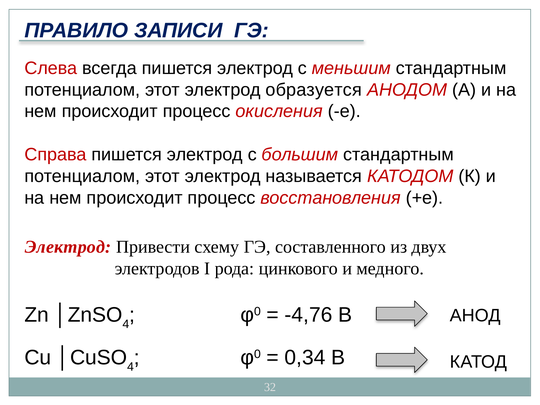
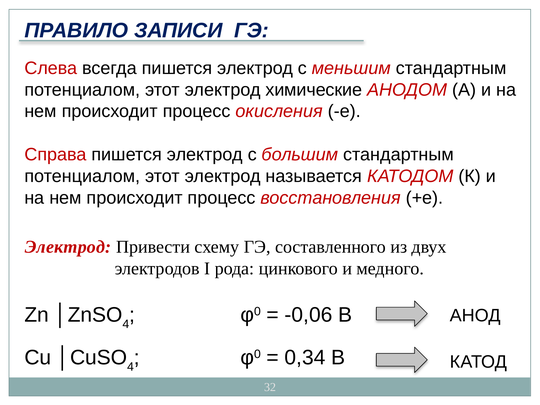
образуется: образуется -> химические (314, 90)
-4,76: -4,76 -> -0,06 (308, 315)
